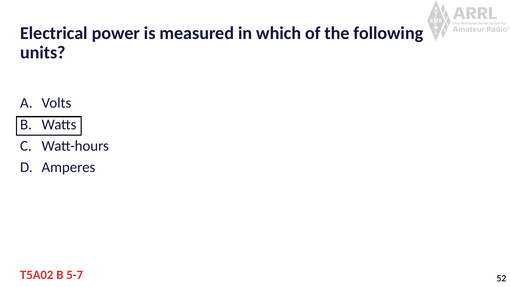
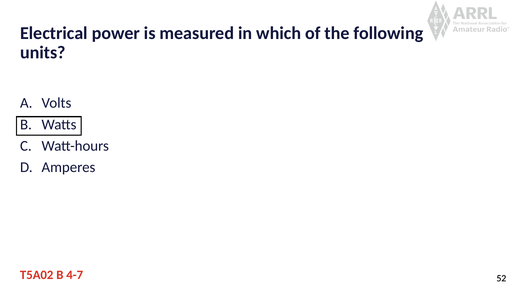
5-7: 5-7 -> 4-7 (75, 275)
